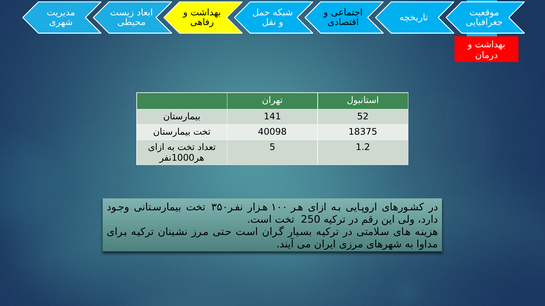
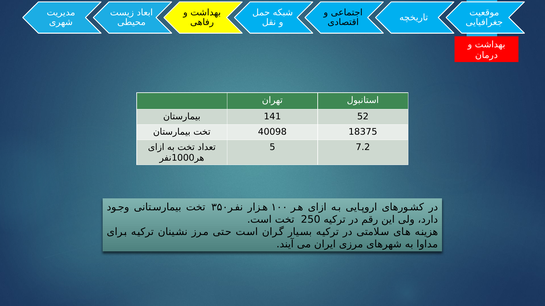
1.2: 1.2 -> 7.2 (363, 147)
